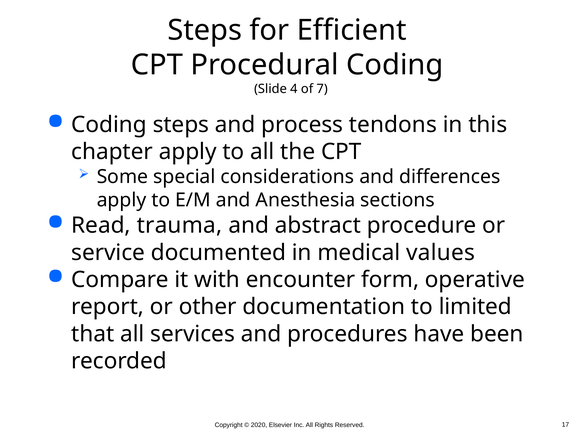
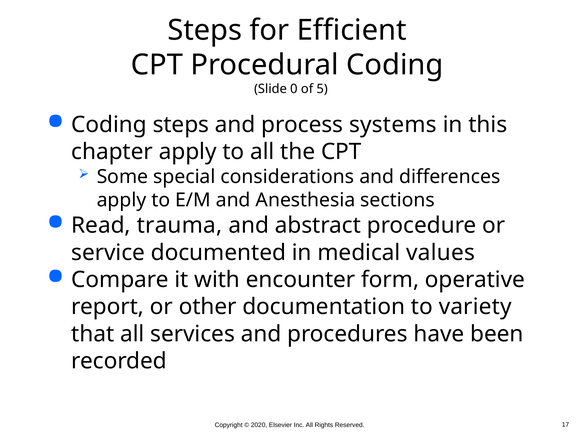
4: 4 -> 0 (294, 89)
7: 7 -> 5 (322, 89)
tendons: tendons -> systems (393, 125)
limited: limited -> variety (475, 307)
